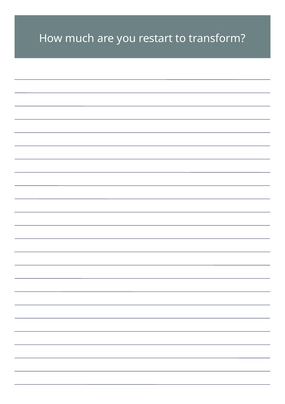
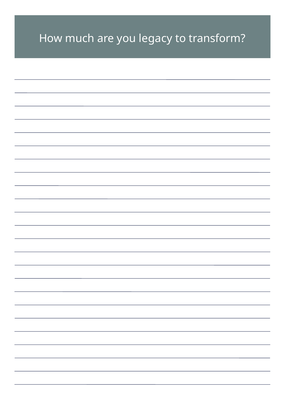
restart: restart -> legacy (156, 38)
